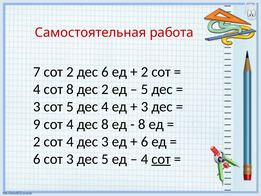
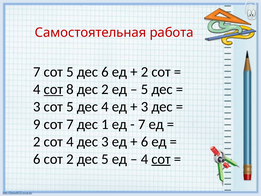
7 сот 2: 2 -> 5 (70, 72)
сот underline: none -> present (53, 89)
9 сот 4: 4 -> 7 (70, 124)
дес 8: 8 -> 1 (105, 124)
8: 8 -> 7 (142, 124)
сот 3: 3 -> 2 (70, 159)
